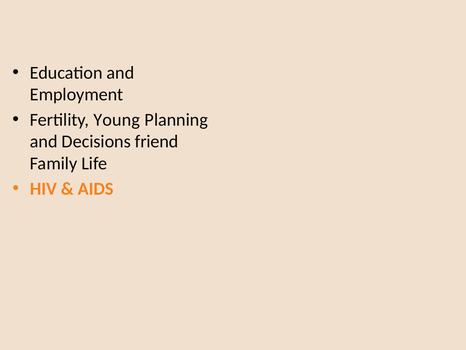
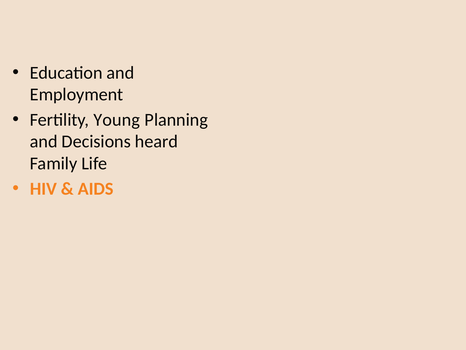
friend: friend -> heard (157, 141)
